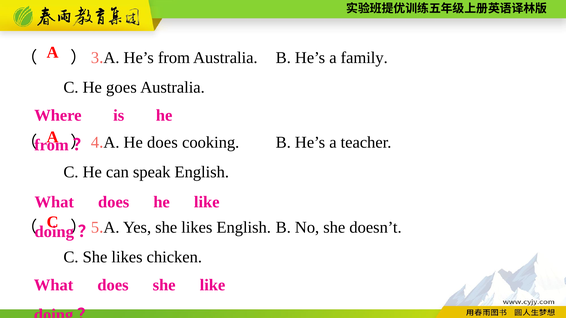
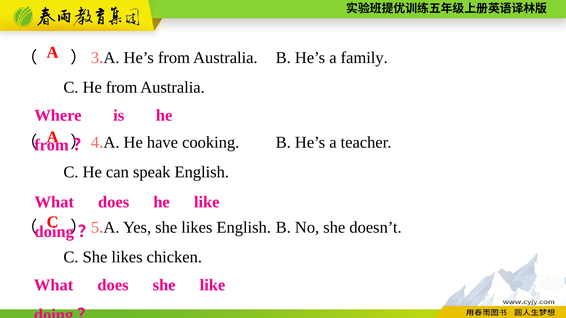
C He goes: goes -> from (122, 87)
He does: does -> have (162, 143)
